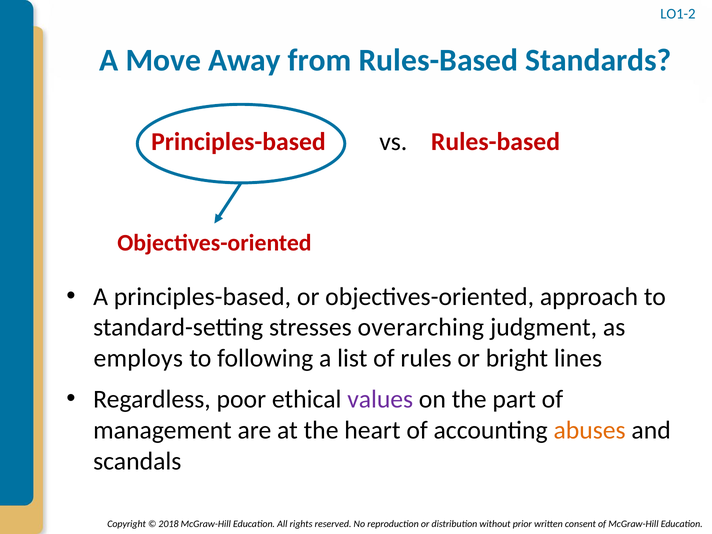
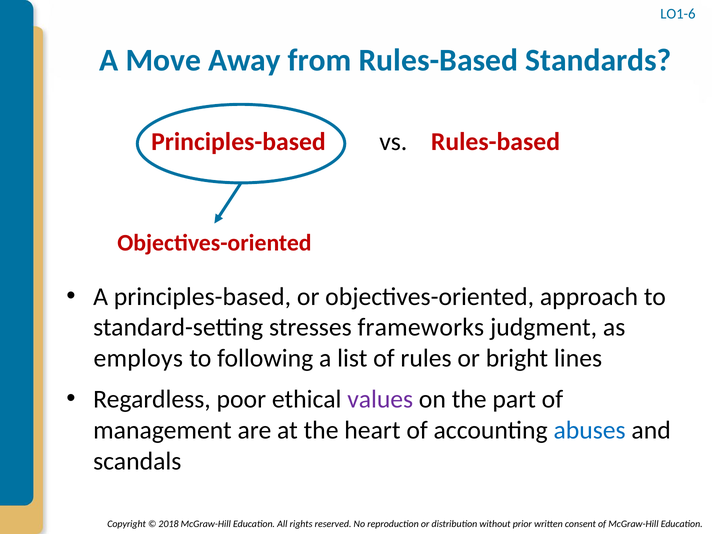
LO1-2: LO1-2 -> LO1-6 (678, 14)
overarching: overarching -> frameworks (421, 328)
abuses colour: orange -> blue (590, 430)
